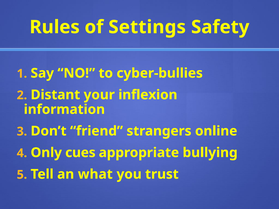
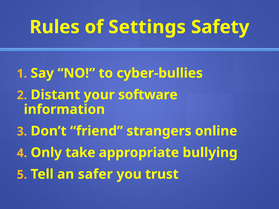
inflexion: inflexion -> software (148, 95)
cues: cues -> take (80, 153)
what: what -> safer (95, 174)
